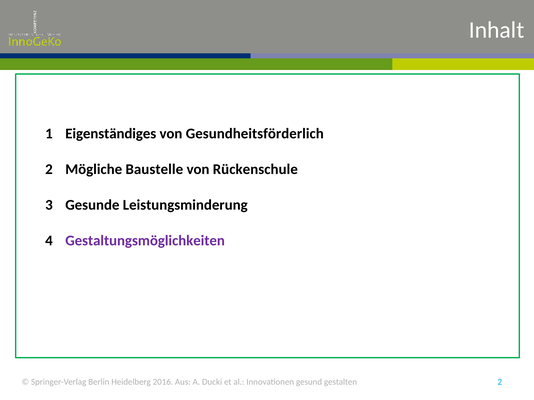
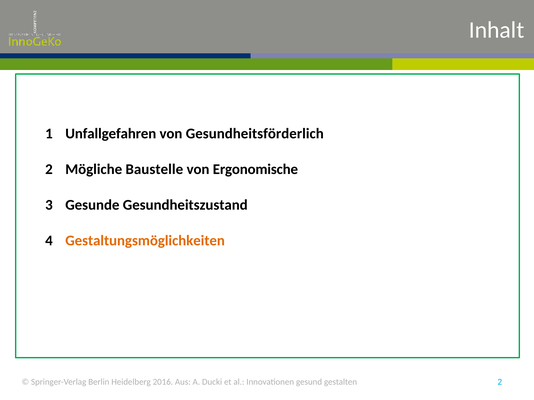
Eigenständiges: Eigenständiges -> Unfallgefahren (111, 134)
Rückenschule: Rückenschule -> Ergonomische (255, 170)
Leistungsminderung: Leistungsminderung -> Gesundheitszustand (185, 205)
Gestaltungsmöglichkeiten colour: purple -> orange (145, 241)
